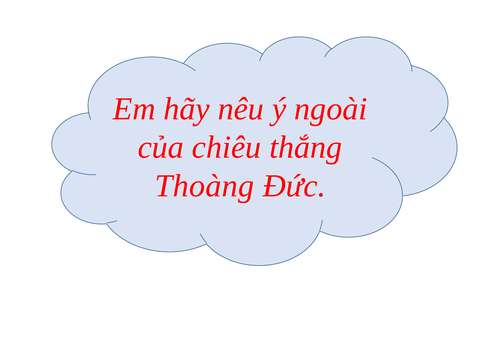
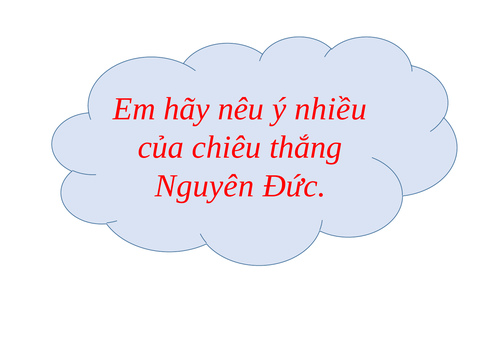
ngoài: ngoài -> nhiều (331, 109)
Thoàng: Thoàng -> Nguyên (204, 186)
